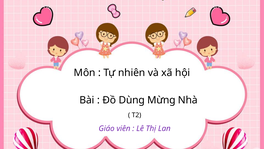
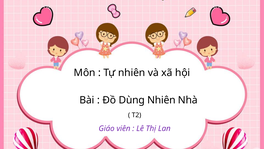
Dùng Mừng: Mừng -> Nhiên (161, 100)
